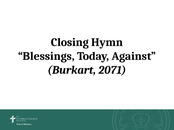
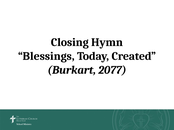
Against: Against -> Created (134, 56)
2071: 2071 -> 2077 (112, 70)
